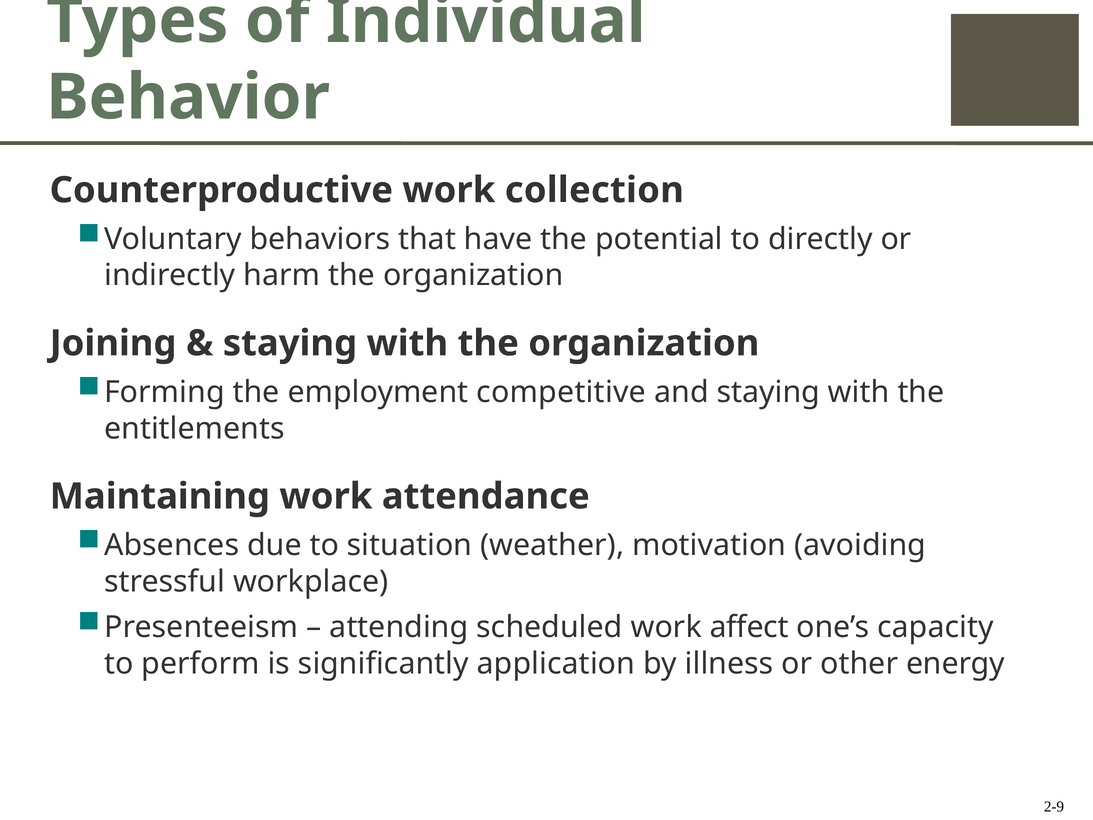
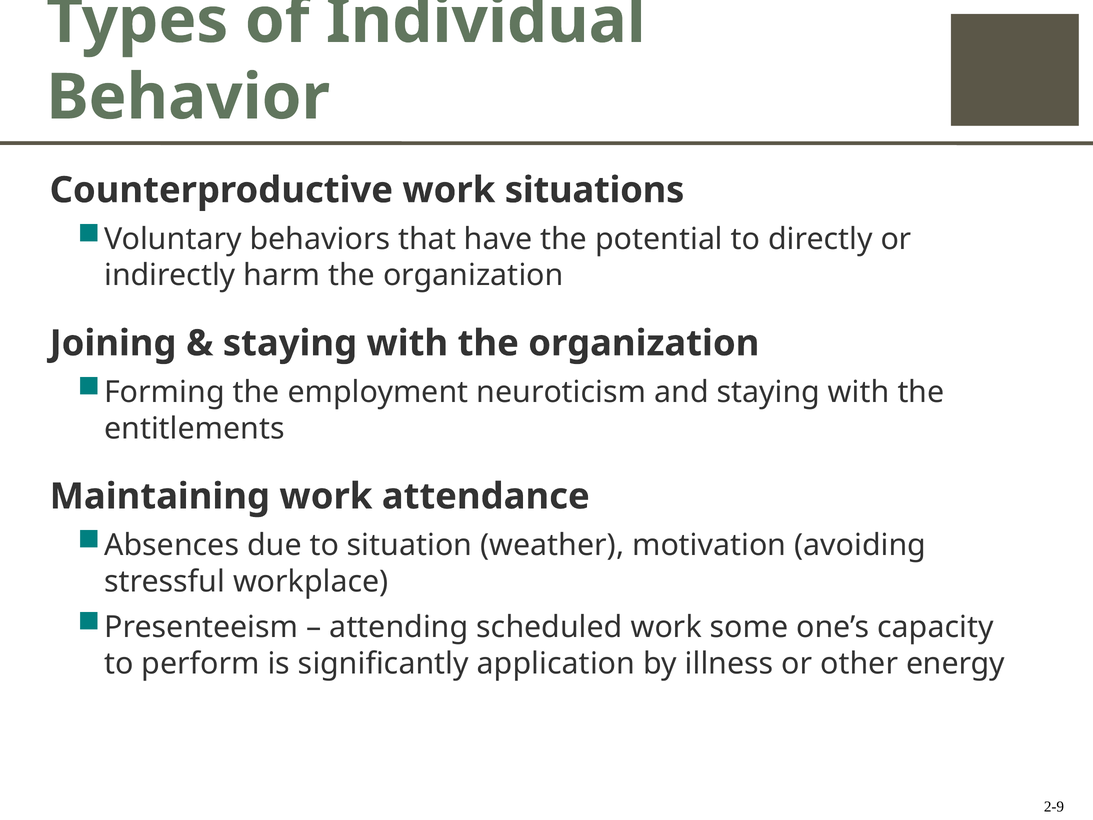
collection: collection -> situations (595, 190)
competitive: competitive -> neuroticism (561, 392)
affect: affect -> some (749, 627)
